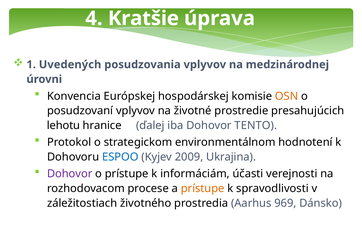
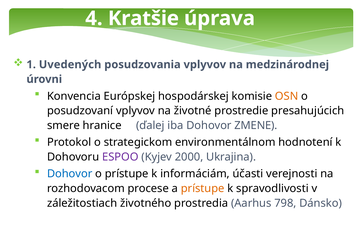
lehotu: lehotu -> smere (63, 126)
TENTO: TENTO -> ZMENE (256, 126)
ESPOO colour: blue -> purple (120, 157)
2009: 2009 -> 2000 (189, 157)
Dohovor colour: purple -> blue (70, 174)
969: 969 -> 798 (285, 204)
